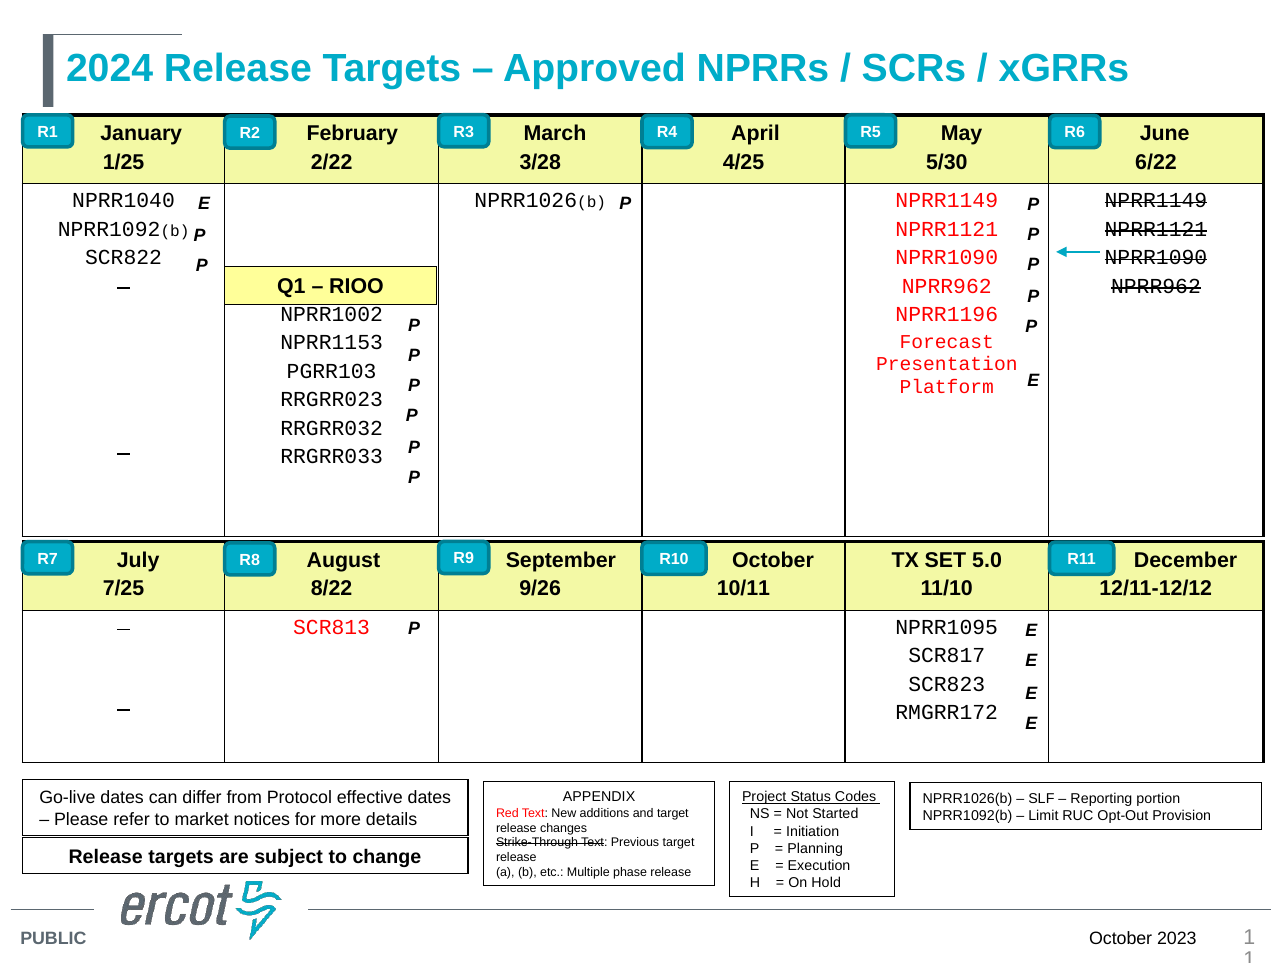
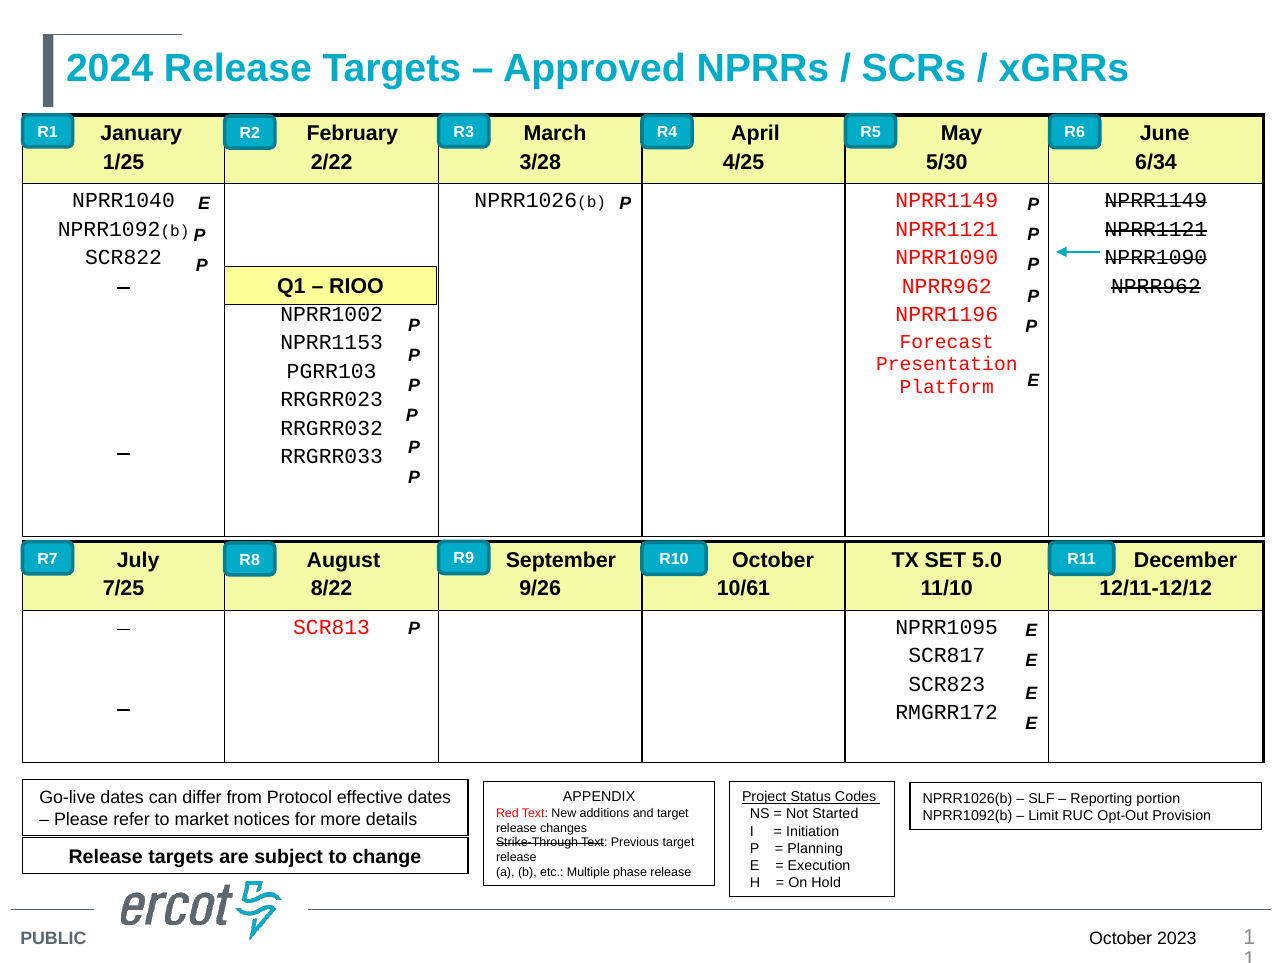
6/22: 6/22 -> 6/34 (1156, 162)
10/11: 10/11 -> 10/61 (743, 589)
